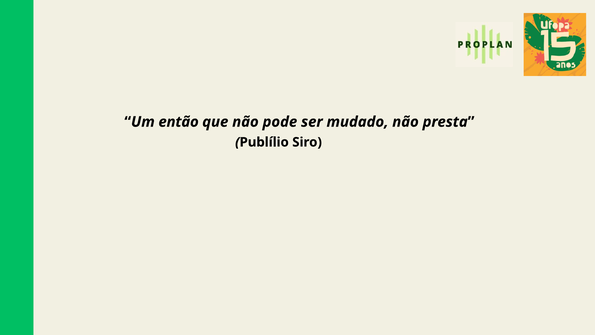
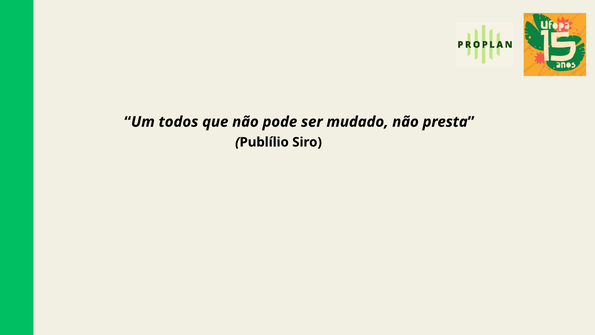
então: então -> todos (178, 122)
